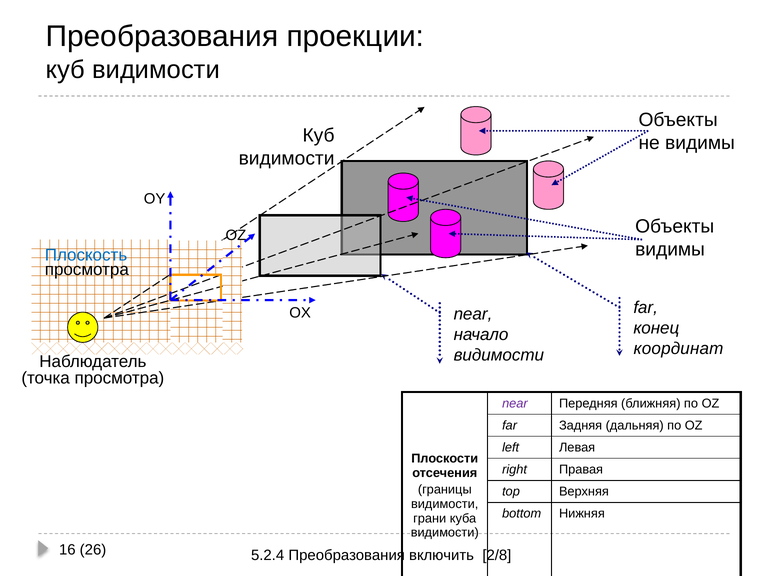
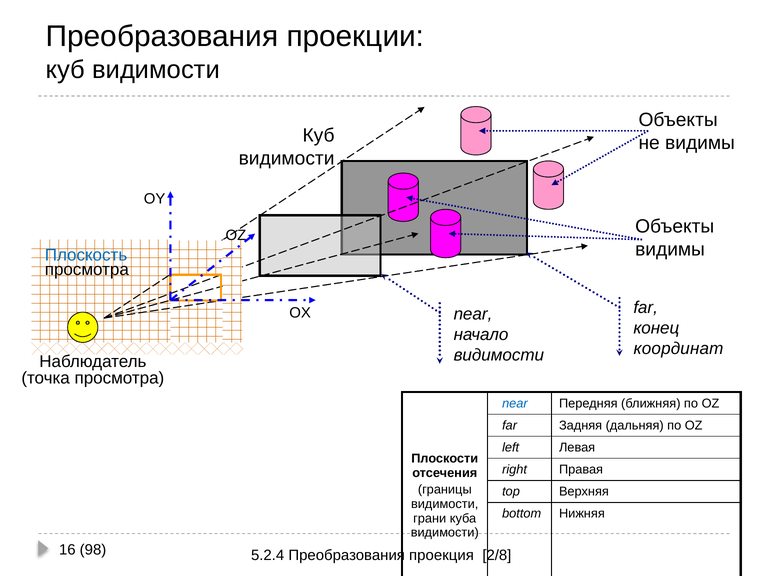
near colour: purple -> blue (515, 403)
26: 26 -> 98 (93, 550)
включить: включить -> проекция (442, 555)
